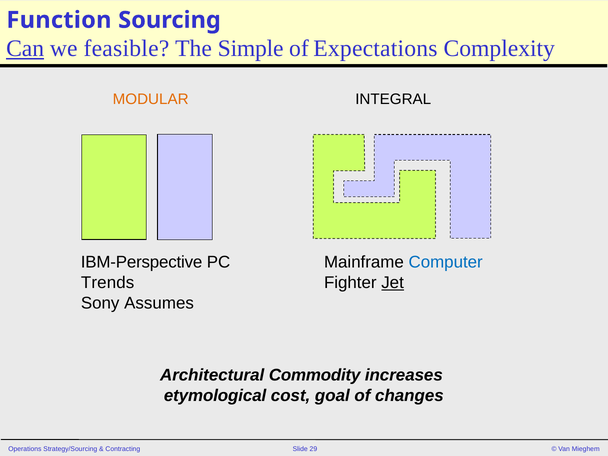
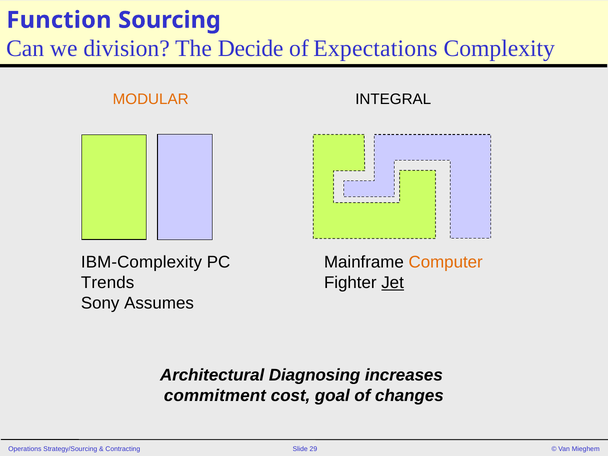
Can underline: present -> none (25, 48)
feasible: feasible -> division (127, 48)
Simple: Simple -> Decide (251, 48)
Computer colour: blue -> orange (446, 262)
IBM-Perspective: IBM-Perspective -> IBM-Complexity (141, 262)
Commodity: Commodity -> Diagnosing (315, 375)
etymological: etymological -> commitment (215, 396)
